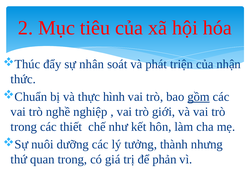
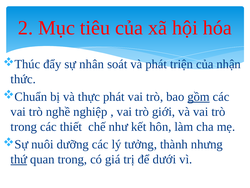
thực hình: hình -> phát (114, 97)
thứ underline: none -> present (19, 159)
phản: phản -> dưới (164, 159)
